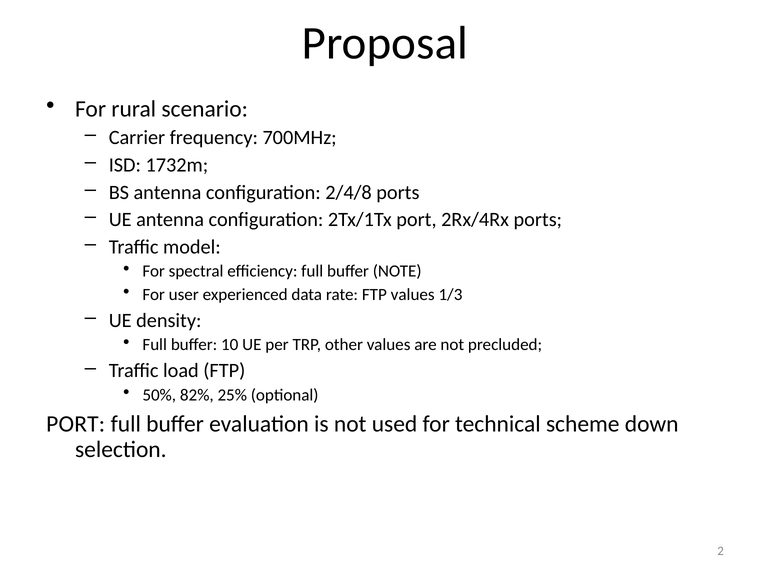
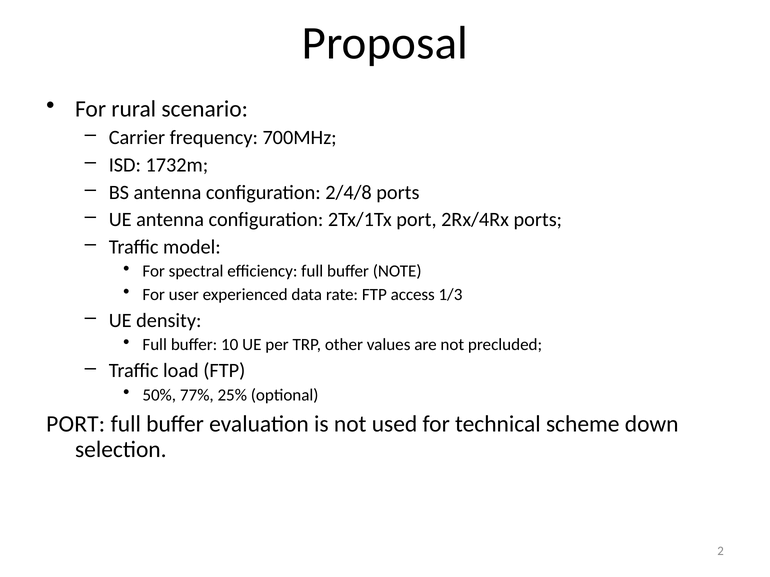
FTP values: values -> access (413, 295)
82%: 82% -> 77% (197, 395)
